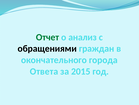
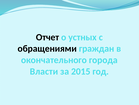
Отчет colour: green -> black (48, 37)
анализ: анализ -> устных (83, 37)
Ответа: Ответа -> Власти (44, 71)
